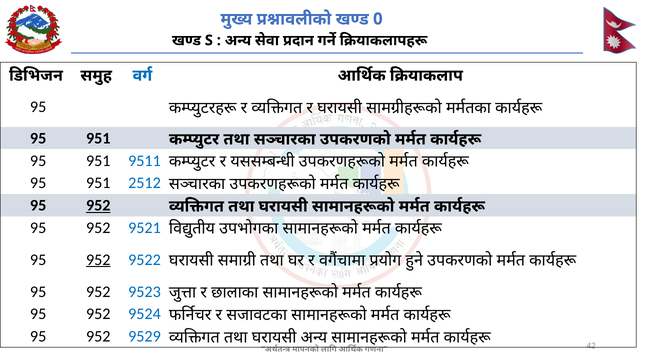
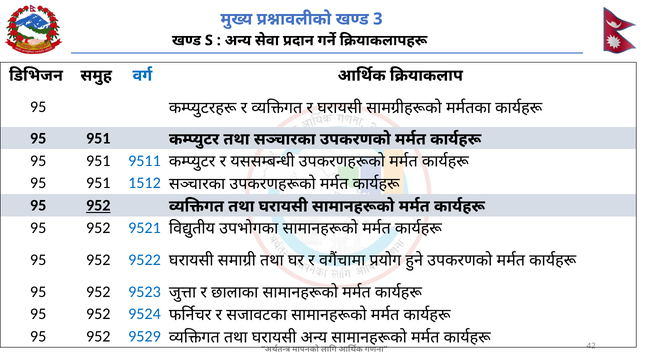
0: 0 -> 3 (378, 19)
2512: 2512 -> 1512 (144, 183)
952 underline: present -> none (98, 260)
